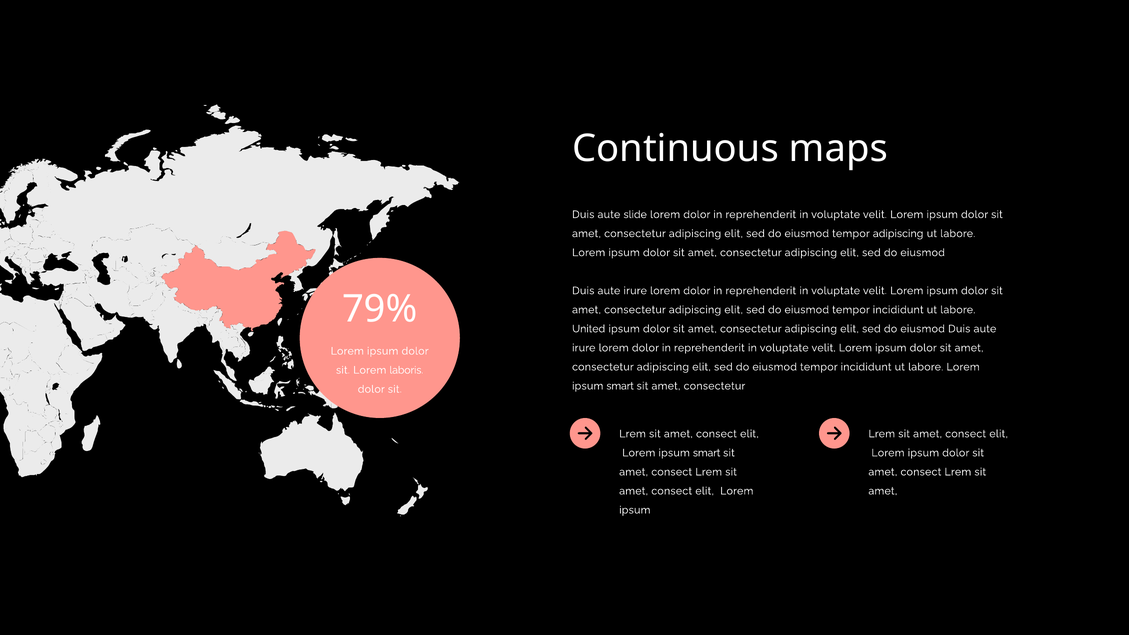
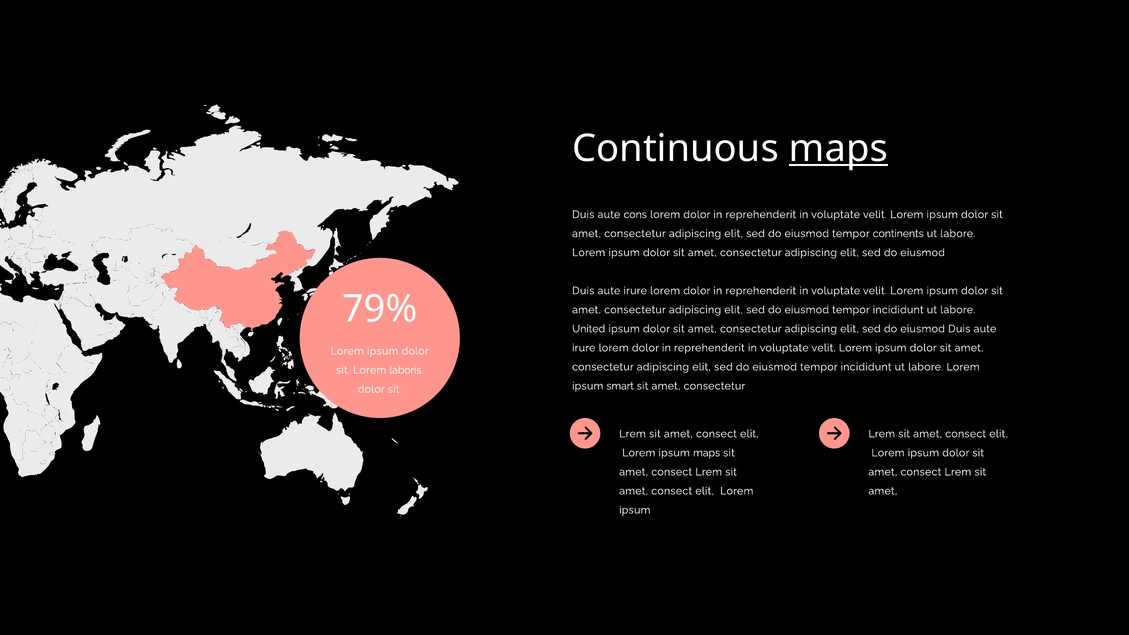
maps underline: none -> present (838, 149)
slide: slide -> cons (635, 215)
tempor adipiscing: adipiscing -> continents (898, 234)
smart: smart -> maps (707, 453)
